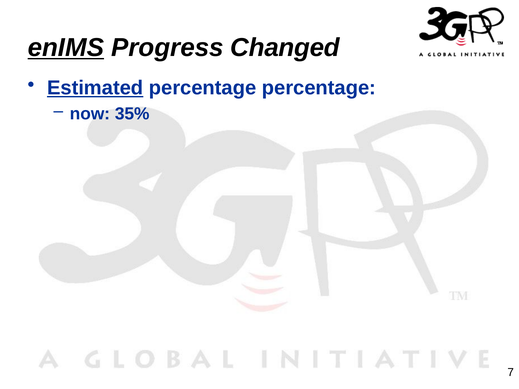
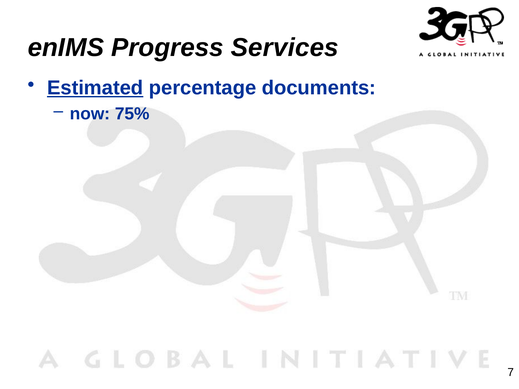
enIMS underline: present -> none (66, 48)
Changed: Changed -> Services (285, 48)
percentage percentage: percentage -> documents (319, 88)
35%: 35% -> 75% (132, 114)
